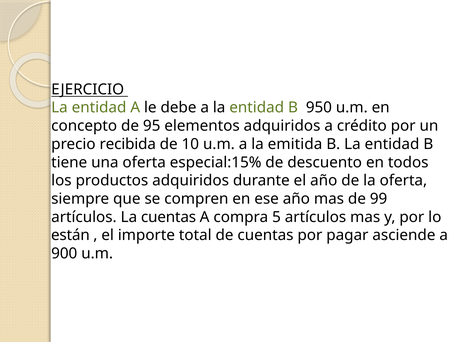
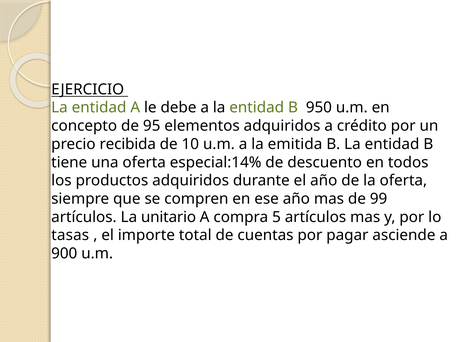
especial:15%: especial:15% -> especial:14% (216, 163)
La cuentas: cuentas -> unitario (169, 218)
están: están -> tasas (70, 236)
